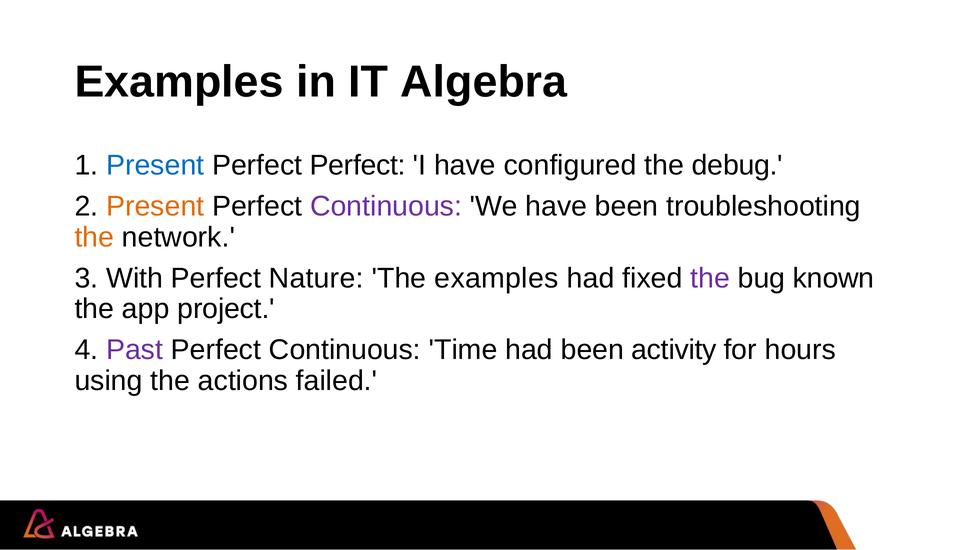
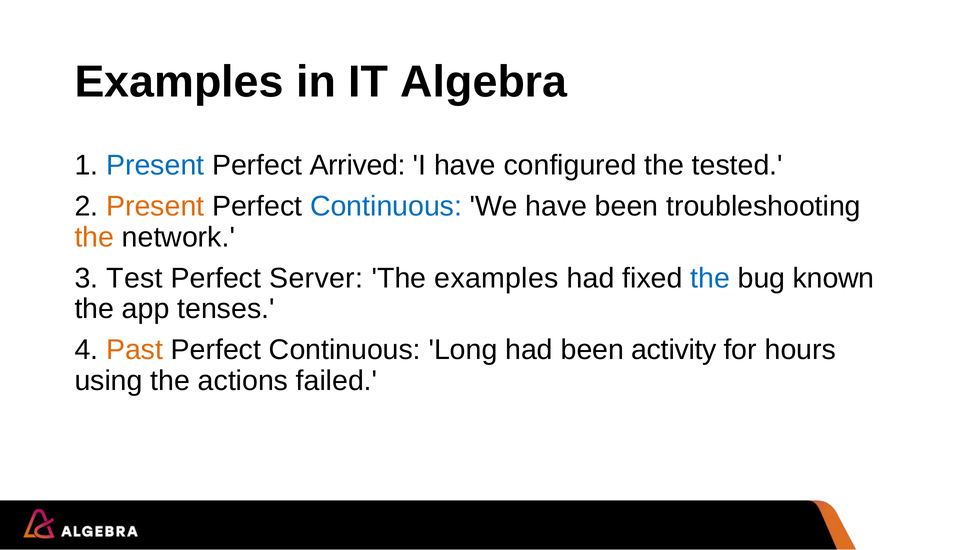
Perfect Perfect: Perfect -> Arrived (358, 165)
debug: debug -> tested (737, 165)
Continuous colour: purple -> blue (386, 206)
With: With -> Test (134, 278)
Nature: Nature -> Server (316, 278)
the colour: purple -> blue (710, 278)
project: project -> tenses (226, 309)
Past colour: purple -> orange (135, 350)
Time: Time -> Long (463, 350)
